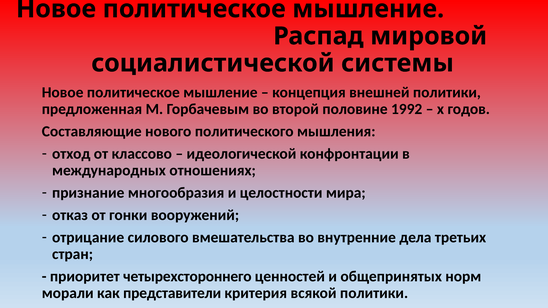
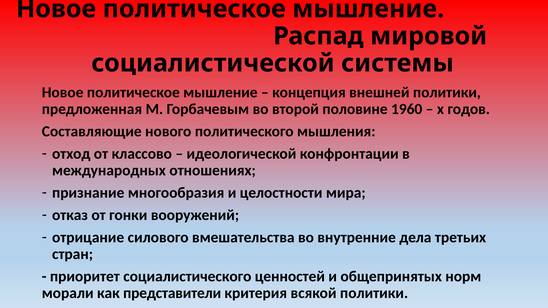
1992: 1992 -> 1960 (407, 109)
четырехстороннего: четырехстороннего -> социалистического (187, 277)
